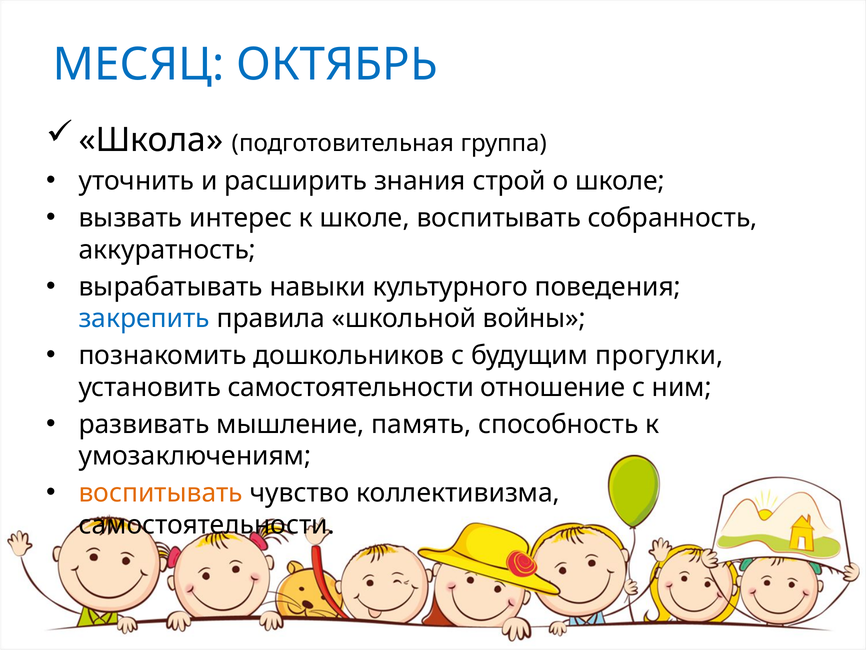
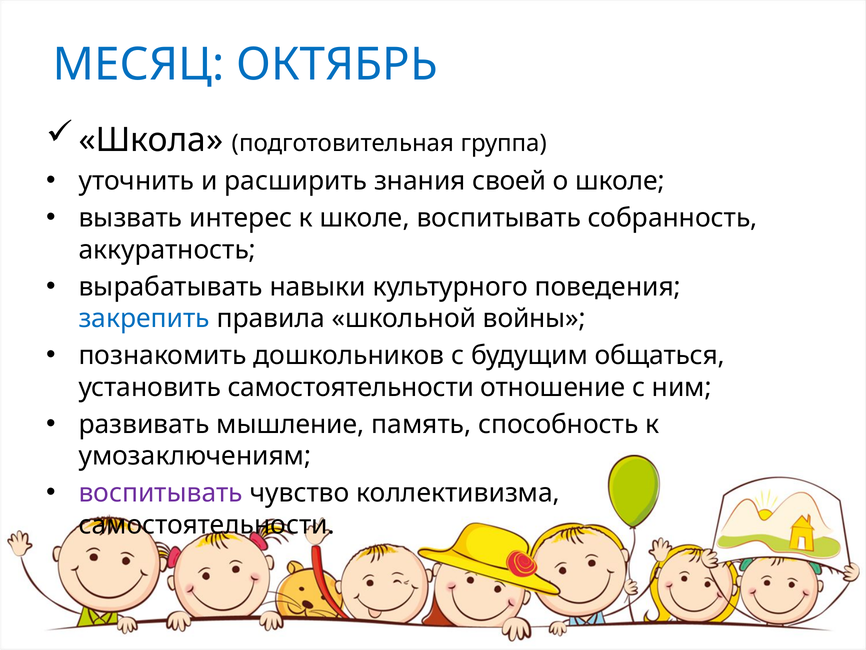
строй: строй -> своей (509, 181)
прогулки: прогулки -> общаться (660, 355)
воспитывать colour: orange -> purple (161, 493)
